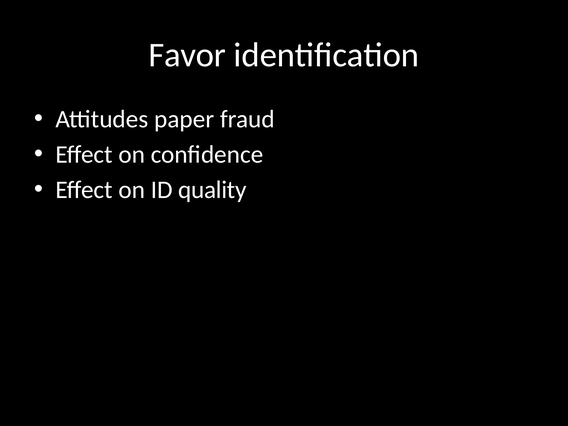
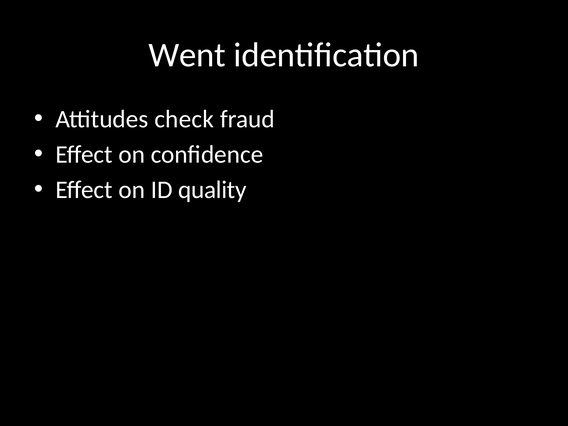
Favor: Favor -> Went (187, 55)
paper: paper -> check (184, 119)
